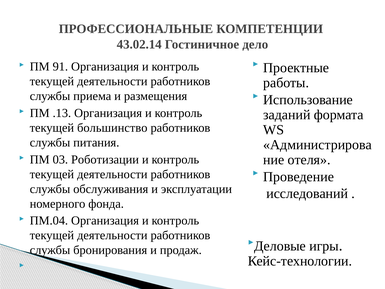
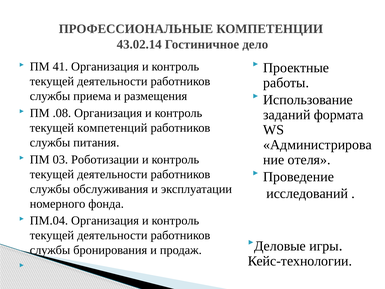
91: 91 -> 41 (60, 67)
.13: .13 -> .08 (62, 113)
большинство: большинство -> компетенций (112, 128)
